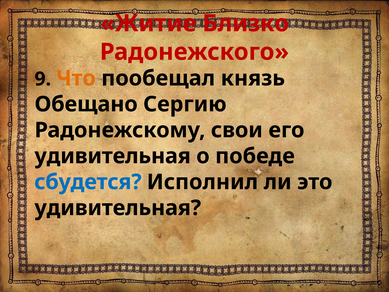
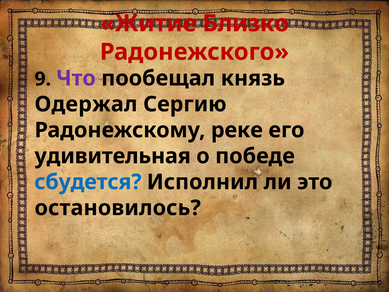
Что colour: orange -> purple (76, 78)
Обещано: Обещано -> Одержал (86, 104)
свои: свои -> реке (237, 130)
удивительная: удивительная -> остановилось (118, 208)
